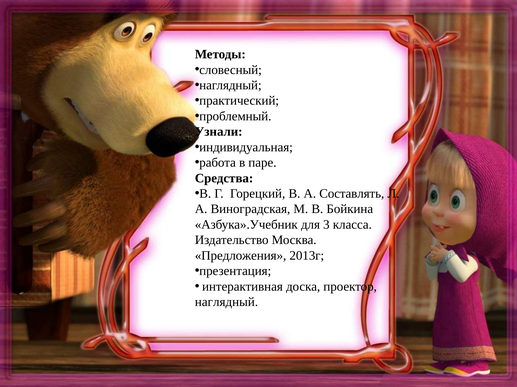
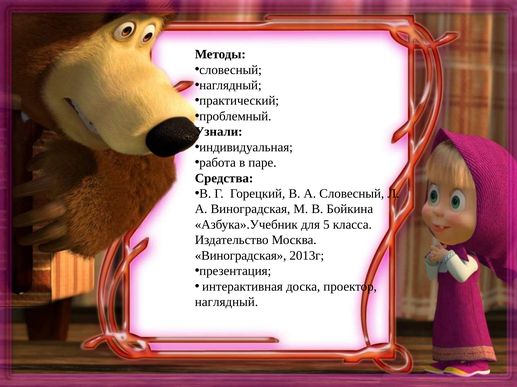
А Составлять: Составлять -> Словесный (352, 194)
3: 3 -> 5 (326, 225)
Предложения: Предложения -> Виноградская (241, 256)
